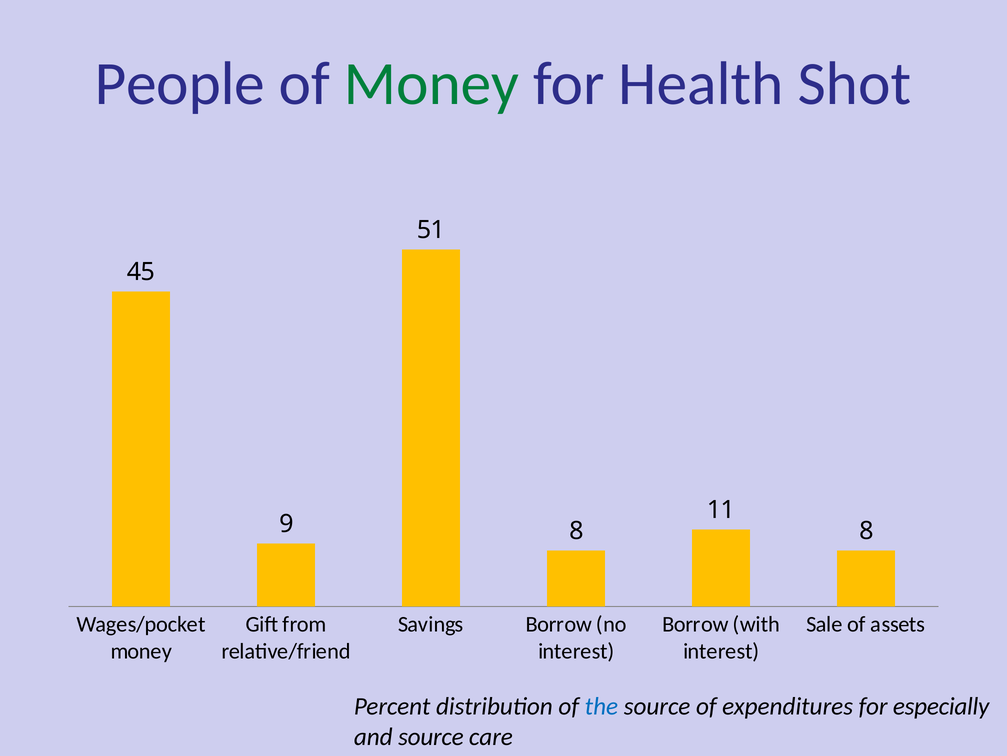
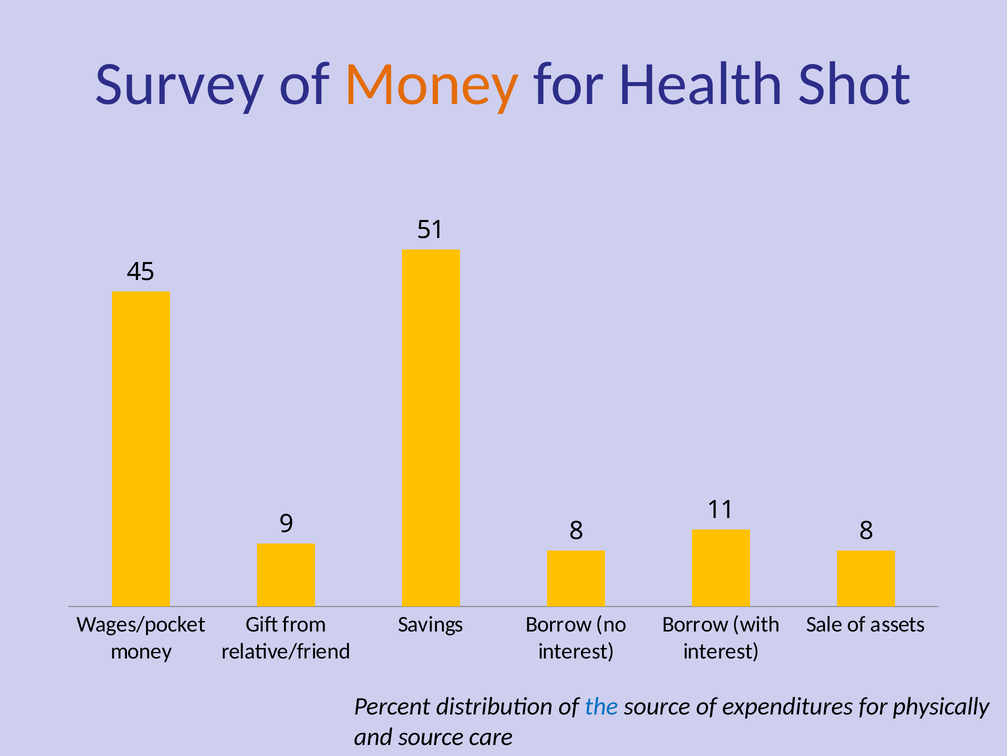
People: People -> Survey (180, 84)
Money colour: green -> orange (432, 84)
especially: especially -> physically (941, 706)
